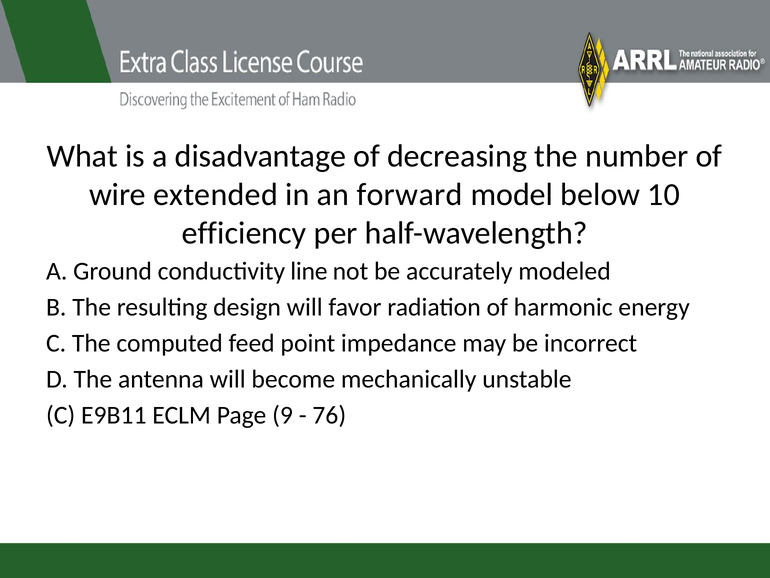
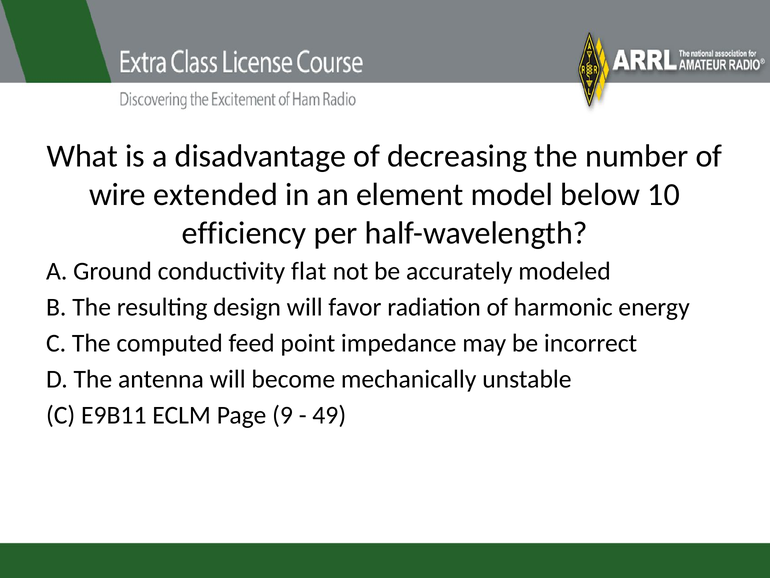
forward: forward -> element (410, 195)
line: line -> flat (309, 271)
76: 76 -> 49 (329, 415)
